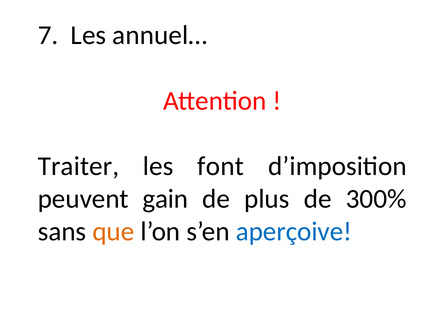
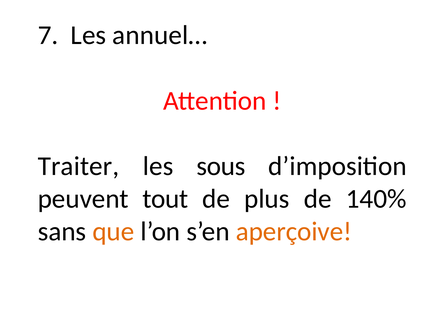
font: font -> sous (221, 166)
gain: gain -> tout (165, 199)
300%: 300% -> 140% (376, 199)
aperçoive colour: blue -> orange (294, 231)
